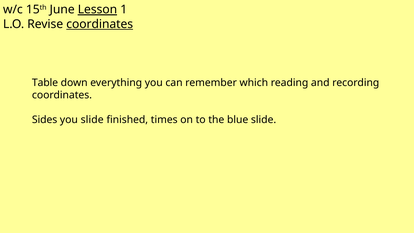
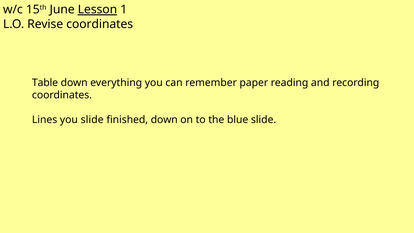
coordinates underline: present -> none (100, 24)
which: which -> paper (254, 83)
Sides: Sides -> Lines (45, 120)
finished times: times -> down (164, 120)
